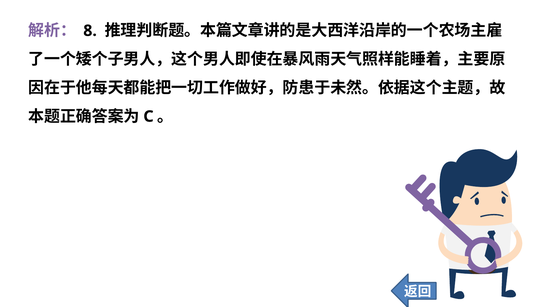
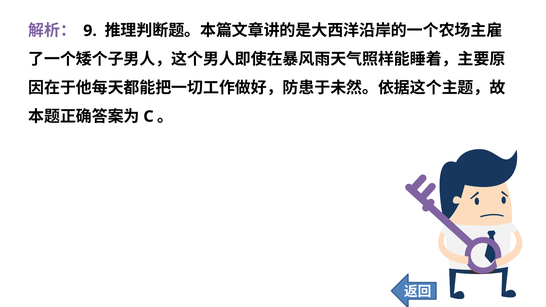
8: 8 -> 9 (90, 31)
